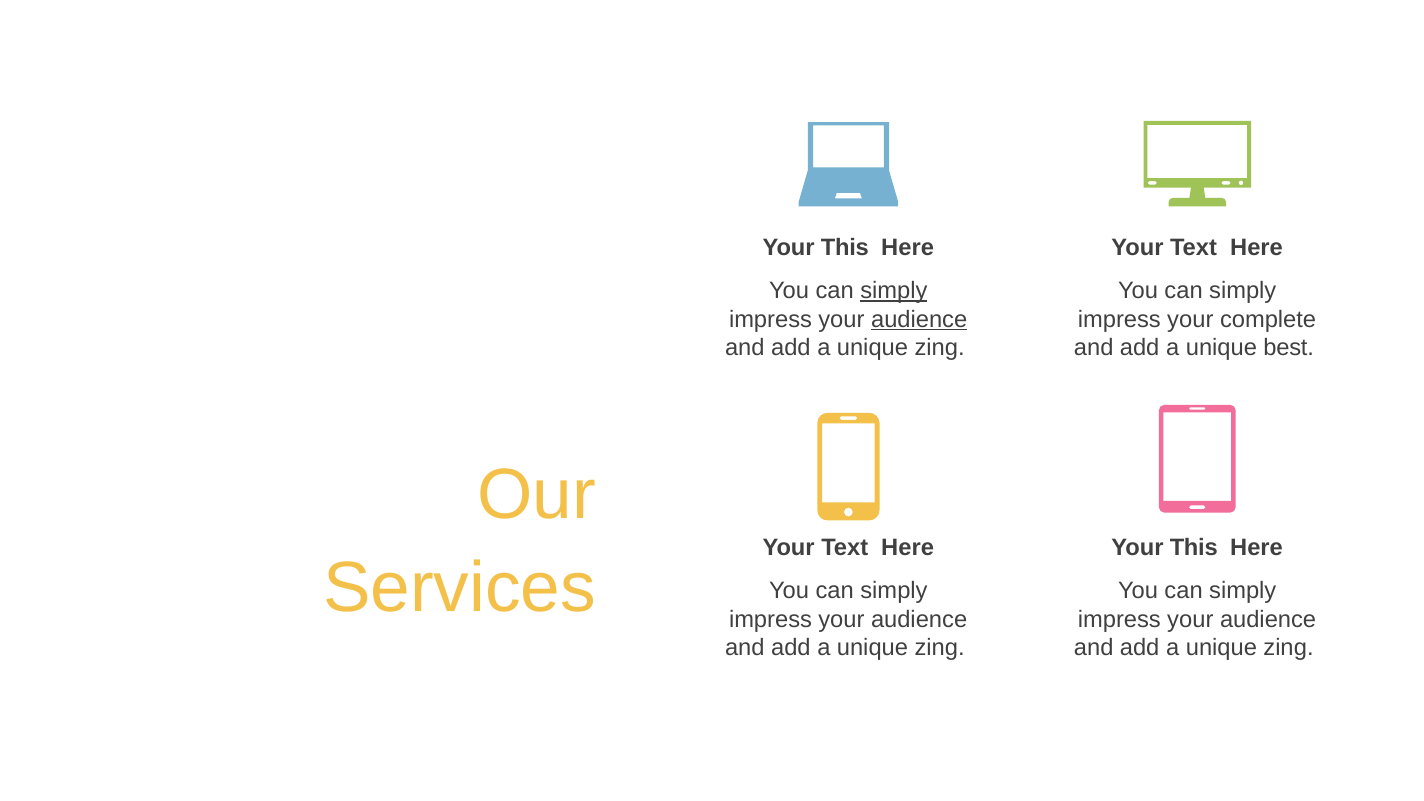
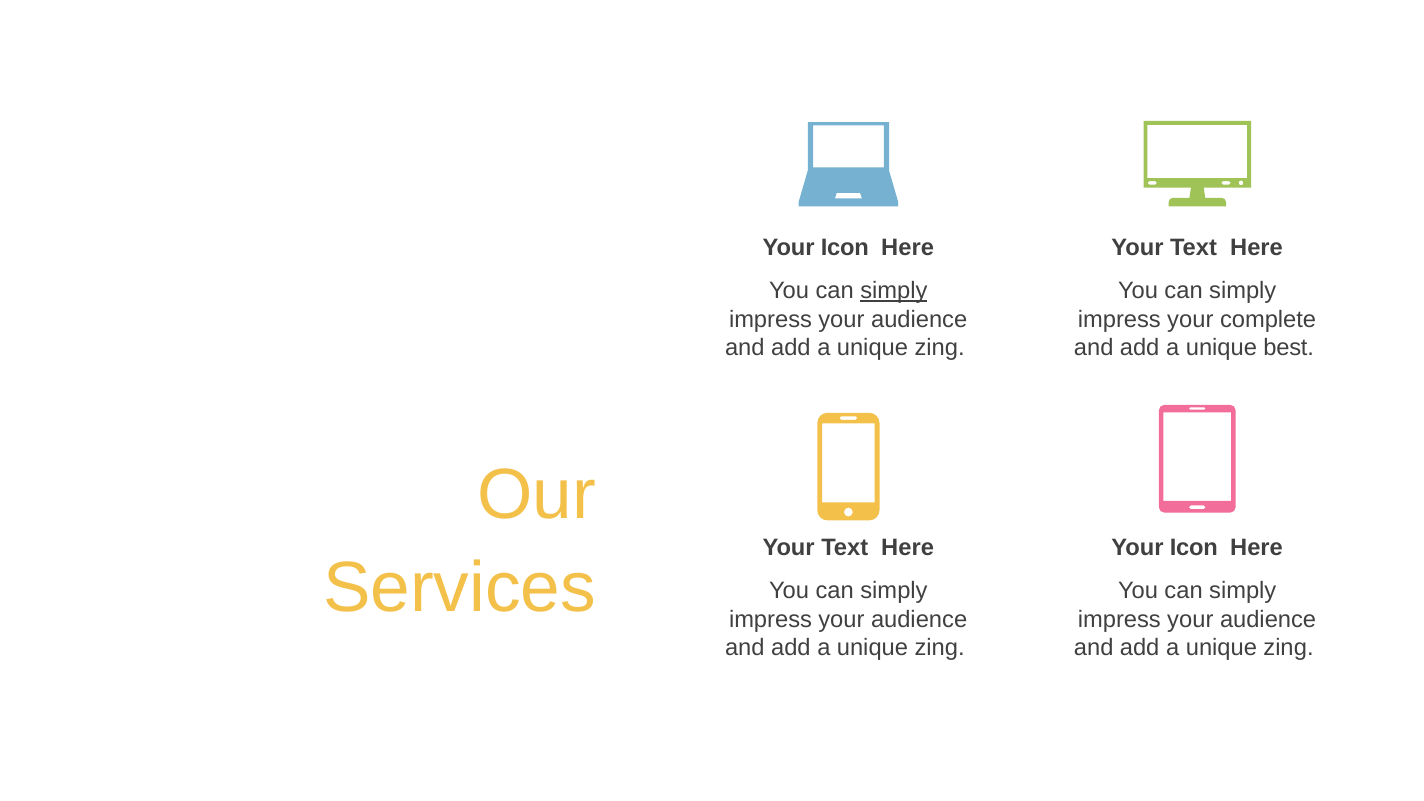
This: This -> Icon (845, 248)
audience underline: present -> none (919, 319)
This: This -> Icon (1194, 548)
